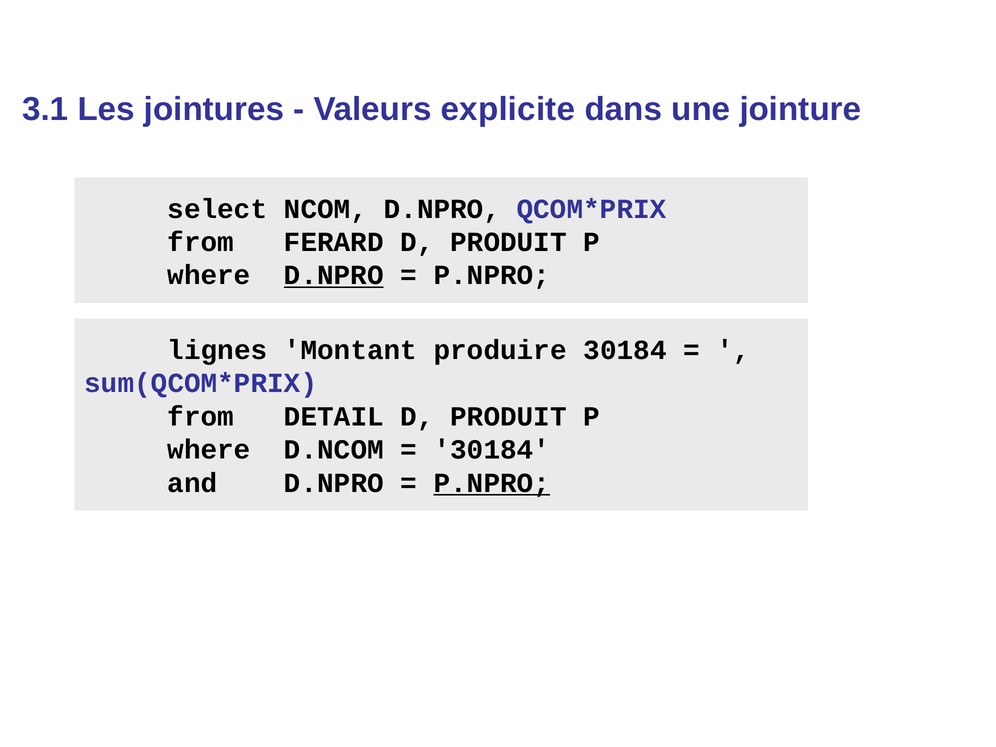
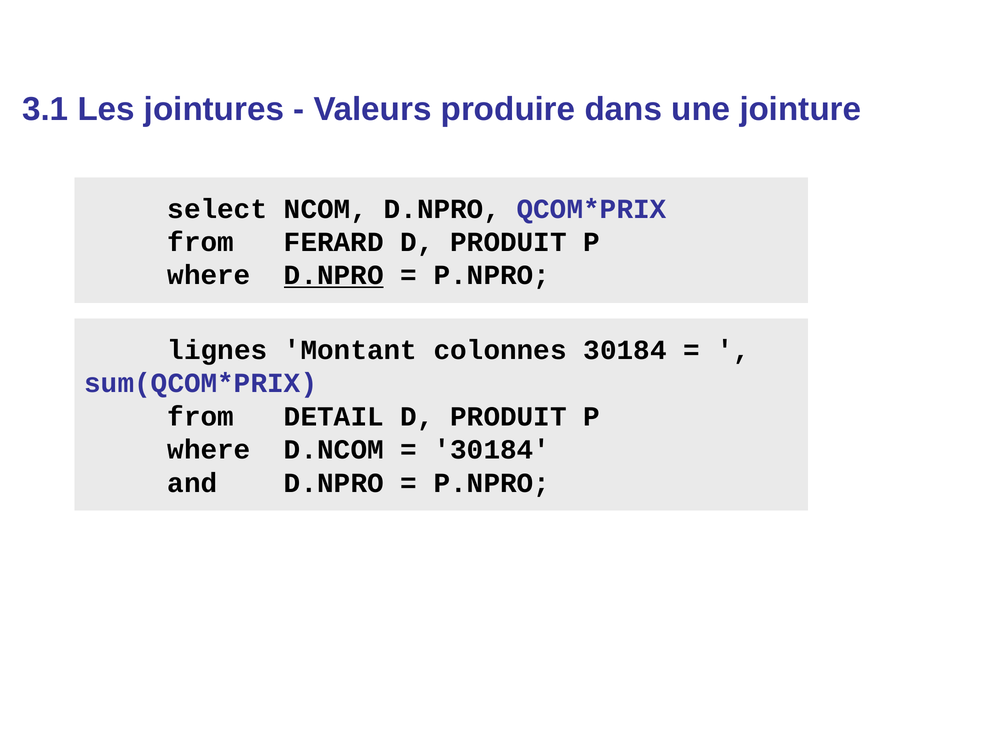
explicite: explicite -> produire (508, 109)
produire: produire -> colonnes (500, 350)
P.NPRO underline: present -> none (492, 483)
